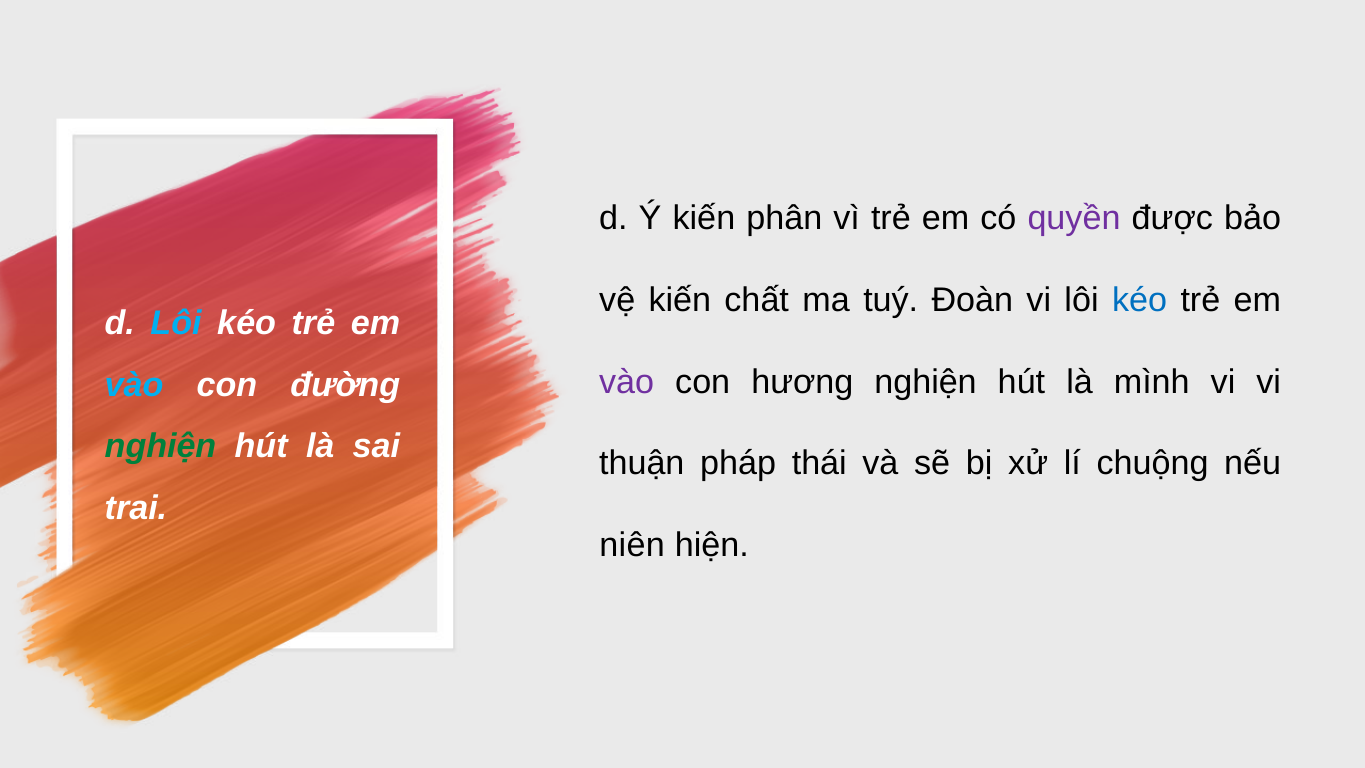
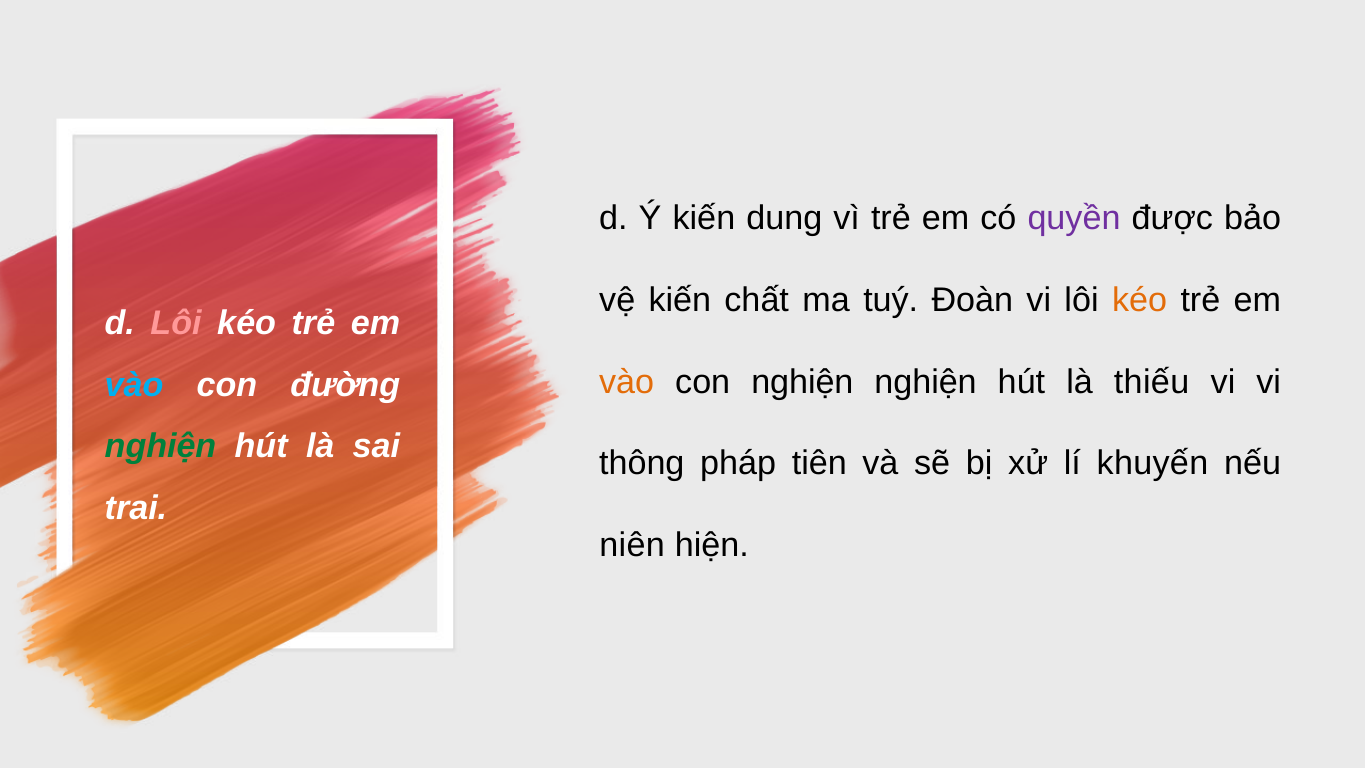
phân: phân -> dung (784, 218)
kéo colour: blue -> orange (1140, 300)
Lôi colour: light blue -> pink (176, 324)
vào colour: purple -> orange (627, 382)
con hương: hương -> nghiện (802, 382)
mình: mình -> thiếu (1152, 382)
thuận: thuận -> thông (642, 464)
thái: thái -> tiên (819, 464)
chuộng: chuộng -> khuyến (1152, 464)
